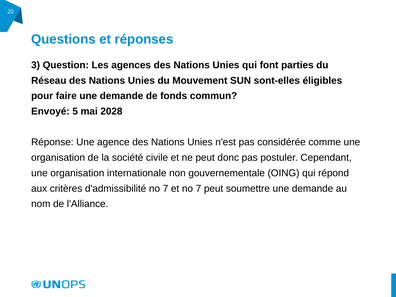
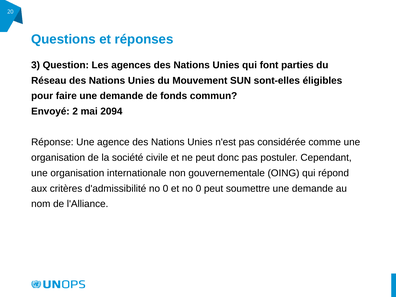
5: 5 -> 2 (75, 111)
2028: 2028 -> 2094 (111, 111)
d'admissibilité no 7: 7 -> 0 (166, 189)
et no 7: 7 -> 0 (198, 189)
